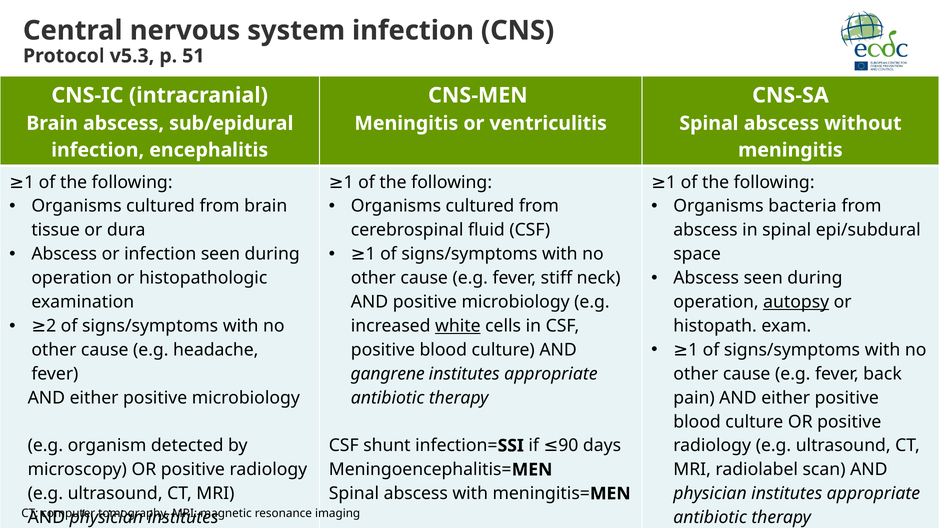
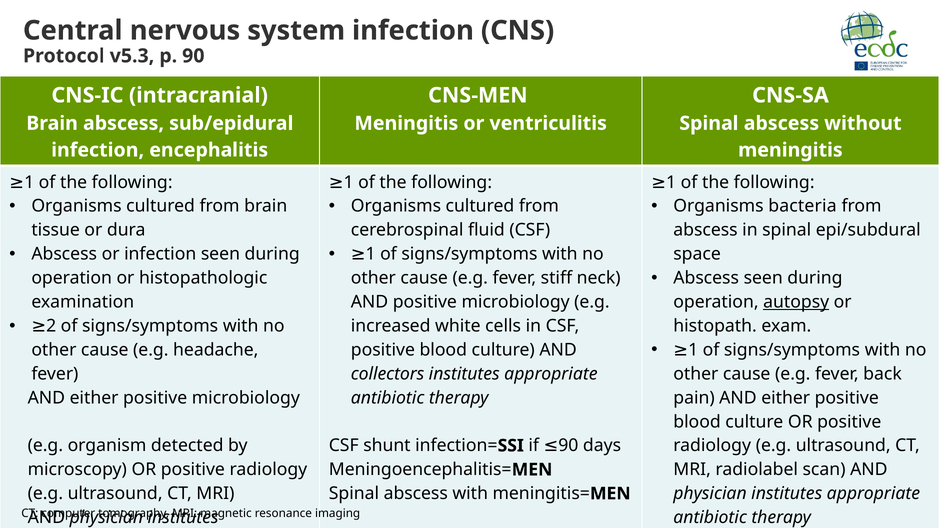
p 51: 51 -> 90 (193, 56)
white underline: present -> none (458, 326)
gangrene: gangrene -> collectors (388, 374)
